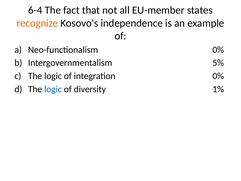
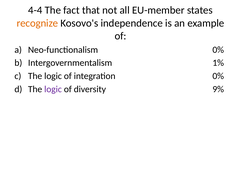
6-4: 6-4 -> 4-4 (35, 10)
5%: 5% -> 1% (218, 63)
logic colour: blue -> purple (53, 89)
1%: 1% -> 9% (218, 89)
